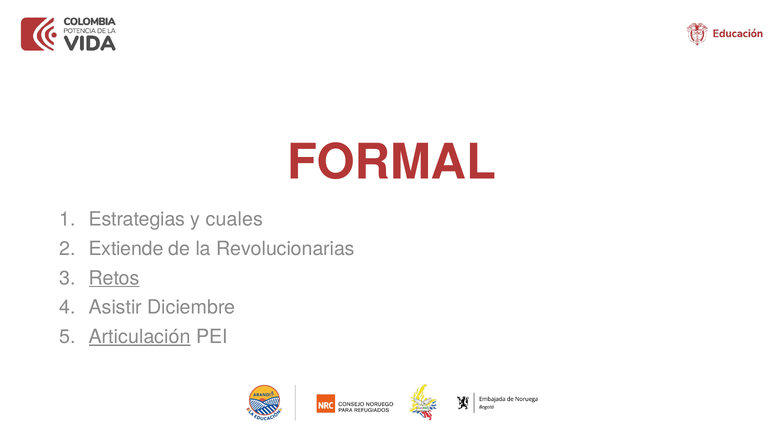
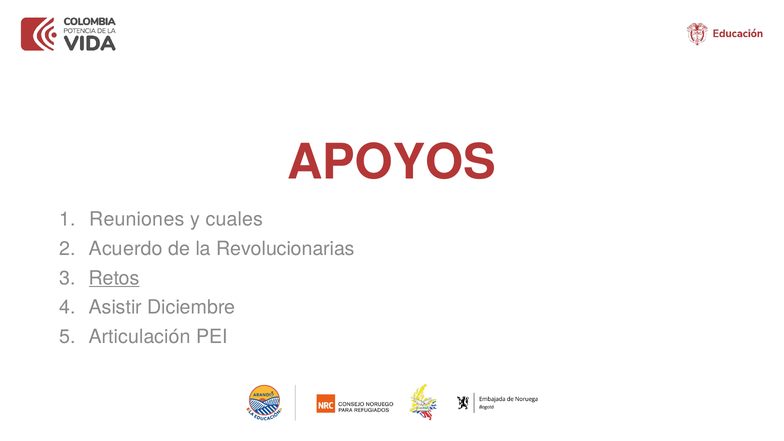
FORMAL: FORMAL -> APOYOS (392, 162)
Estrategias: Estrategias -> Reuniones (137, 220)
Extiende: Extiende -> Acuerdo (126, 249)
Articulación underline: present -> none (140, 337)
